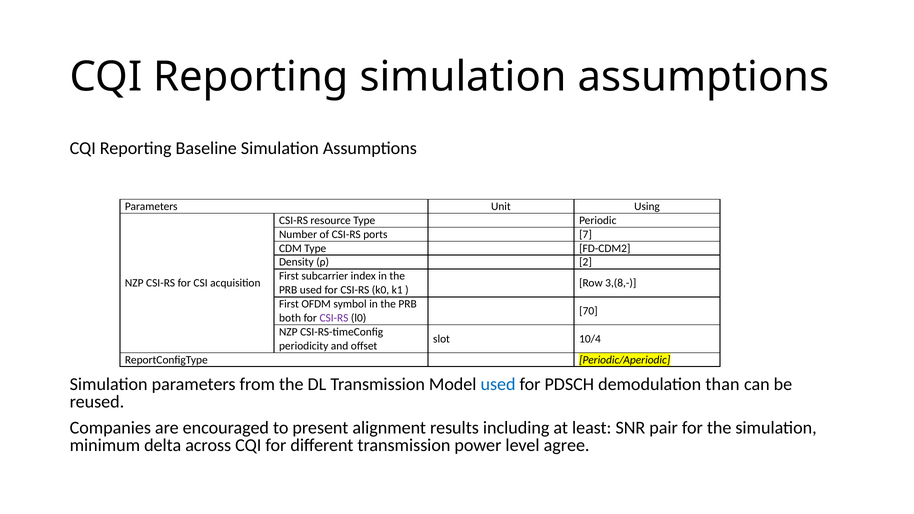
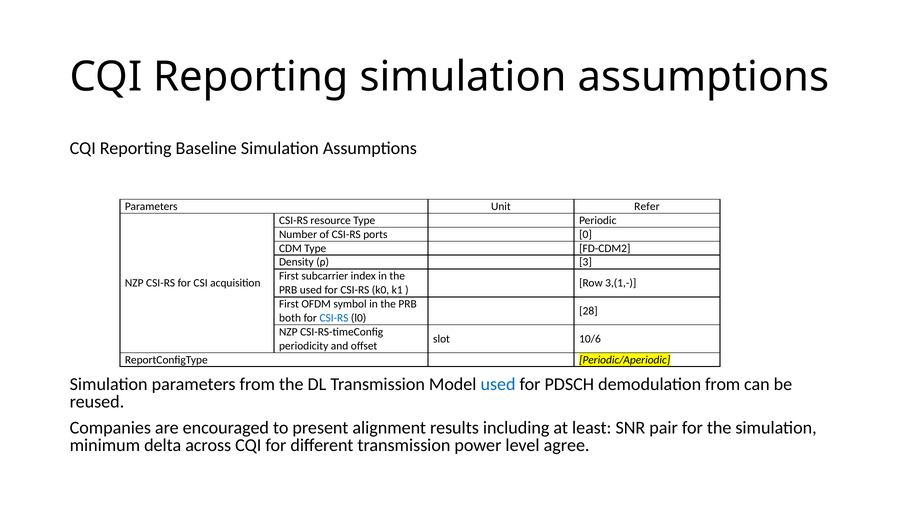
Using: Using -> Refer (647, 206)
7: 7 -> 0 (586, 234)
2: 2 -> 3 (586, 262)
3,(8,-: 3,(8,- -> 3,(1,- (621, 283)
70: 70 -> 28 (588, 311)
CSI-RS colour: purple -> blue (334, 318)
10/4: 10/4 -> 10/6 (590, 339)
demodulation than: than -> from (723, 384)
